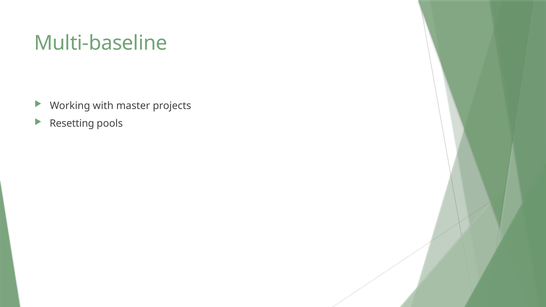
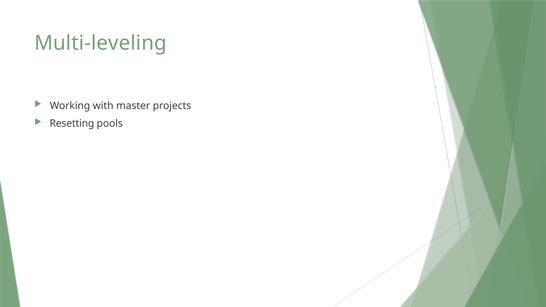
Multi-baseline: Multi-baseline -> Multi-leveling (101, 43)
